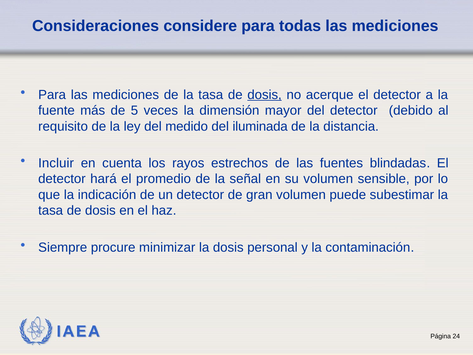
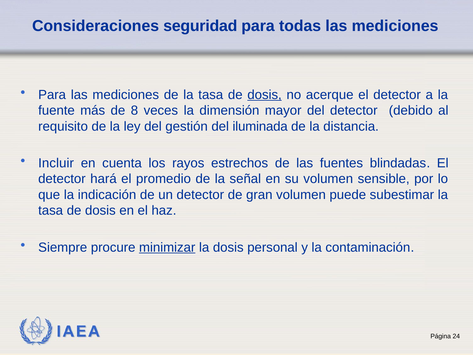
considere: considere -> seguridad (200, 26)
5: 5 -> 8 (134, 110)
medido: medido -> gestión (187, 126)
minimizar underline: none -> present (167, 247)
